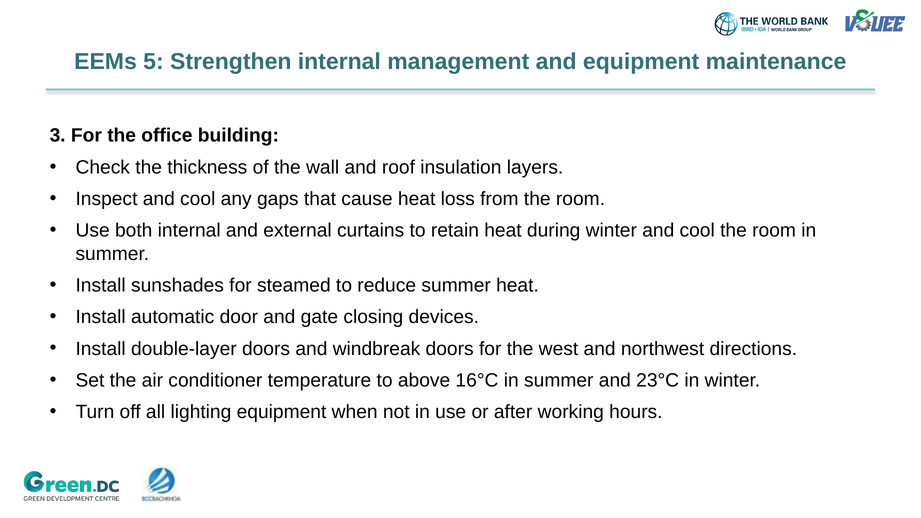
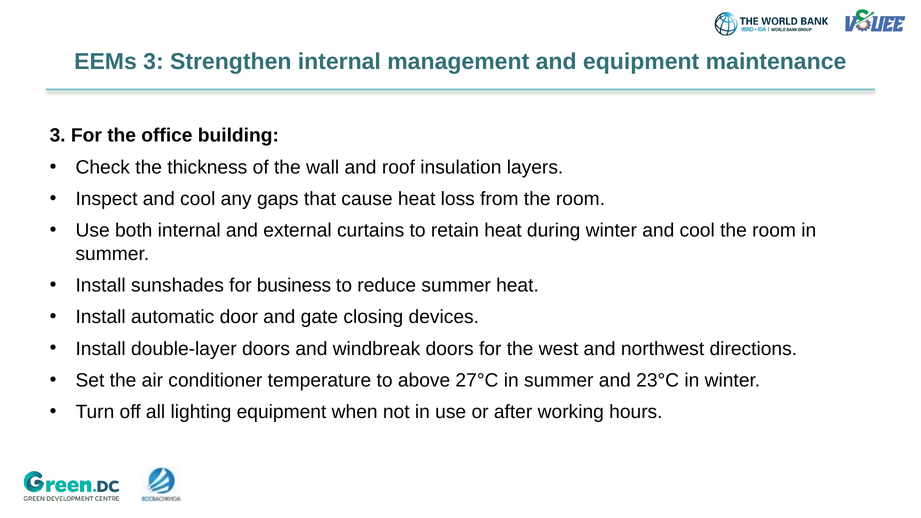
EEMs 5: 5 -> 3 (153, 62)
steamed: steamed -> business (294, 285)
16°C: 16°C -> 27°C (477, 380)
